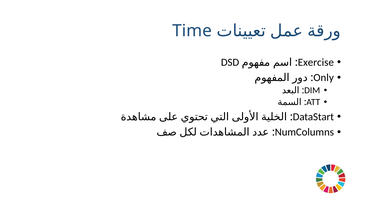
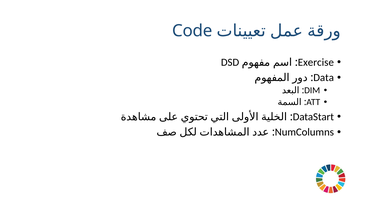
Time: Time -> Code (192, 31)
Only: Only -> Data (324, 78)
